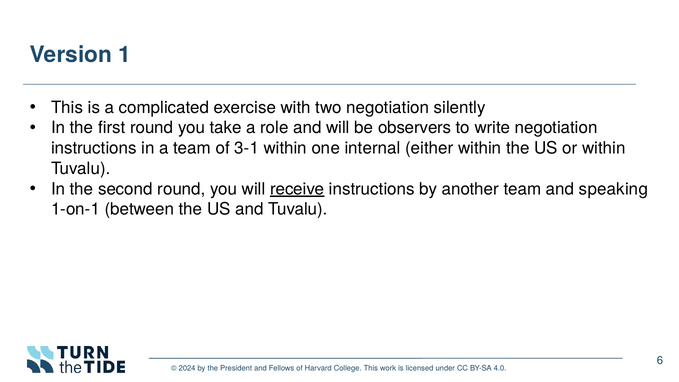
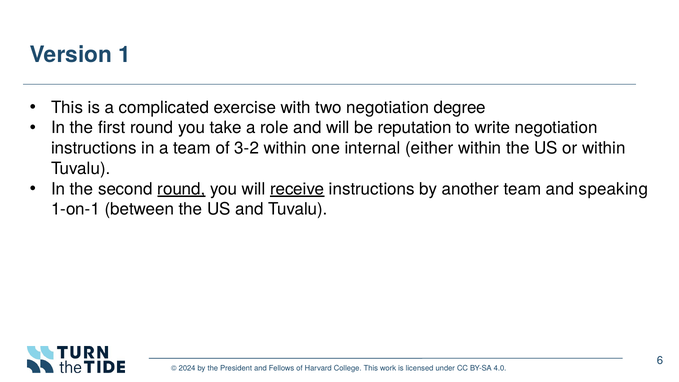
silently: silently -> degree (460, 107)
observers: observers -> reputation (415, 128)
3-1: 3-1 -> 3-2 (247, 148)
round underline: none -> present (181, 189)
